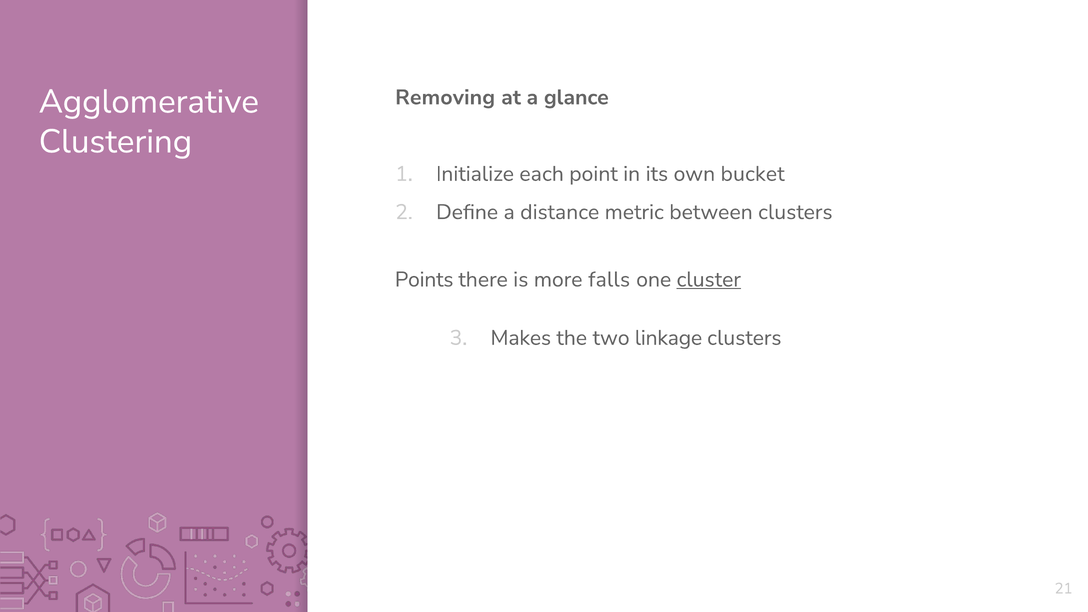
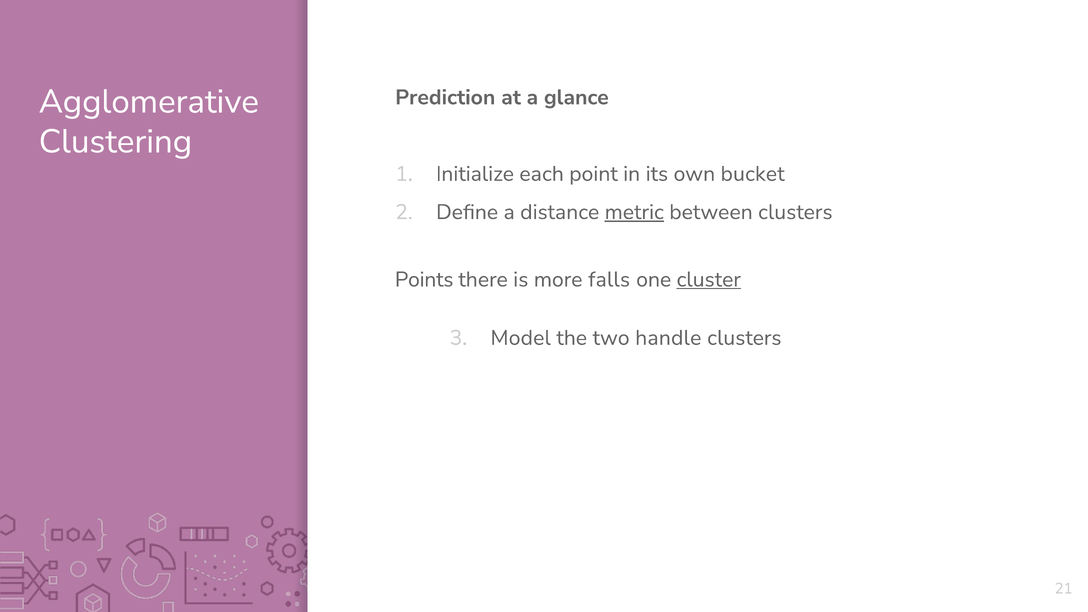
Removing: Removing -> Prediction (445, 97)
metric underline: none -> present (634, 212)
Makes: Makes -> Model (521, 338)
linkage: linkage -> handle (668, 338)
